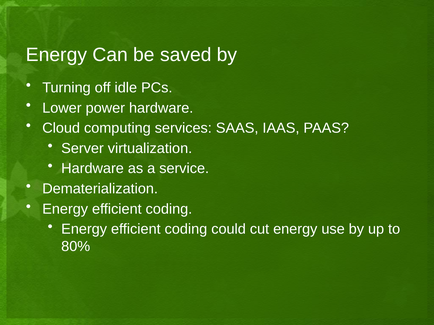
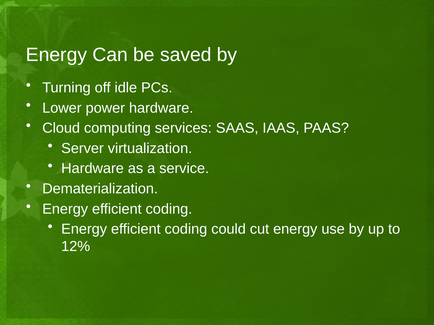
80%: 80% -> 12% (76, 247)
